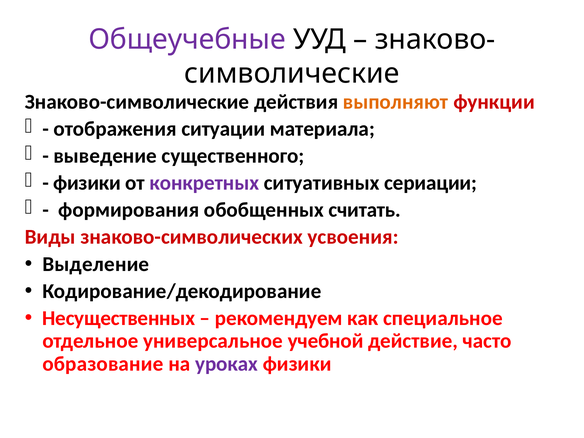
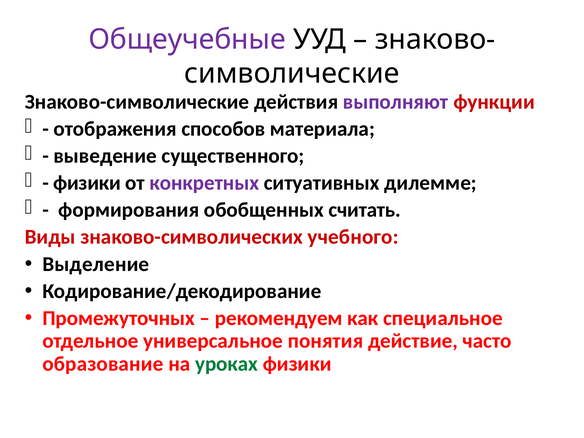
выполняют colour: orange -> purple (396, 102)
ситуации: ситуации -> способов (223, 129)
сериации: сериации -> дилемме (431, 183)
усвоения: усвоения -> учебного (353, 237)
Несущественных: Несущественных -> Промежуточных (119, 318)
учебной: учебной -> понятия (325, 341)
уроках colour: purple -> green (227, 364)
